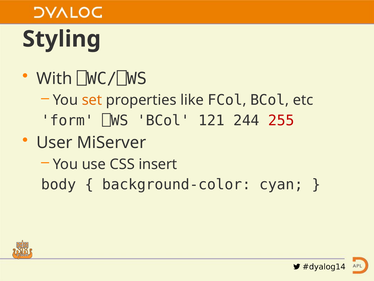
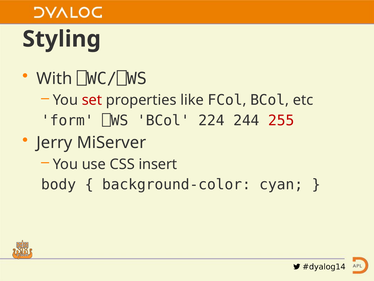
set colour: orange -> red (92, 100)
121: 121 -> 224 (211, 120)
User: User -> Jerry (54, 142)
